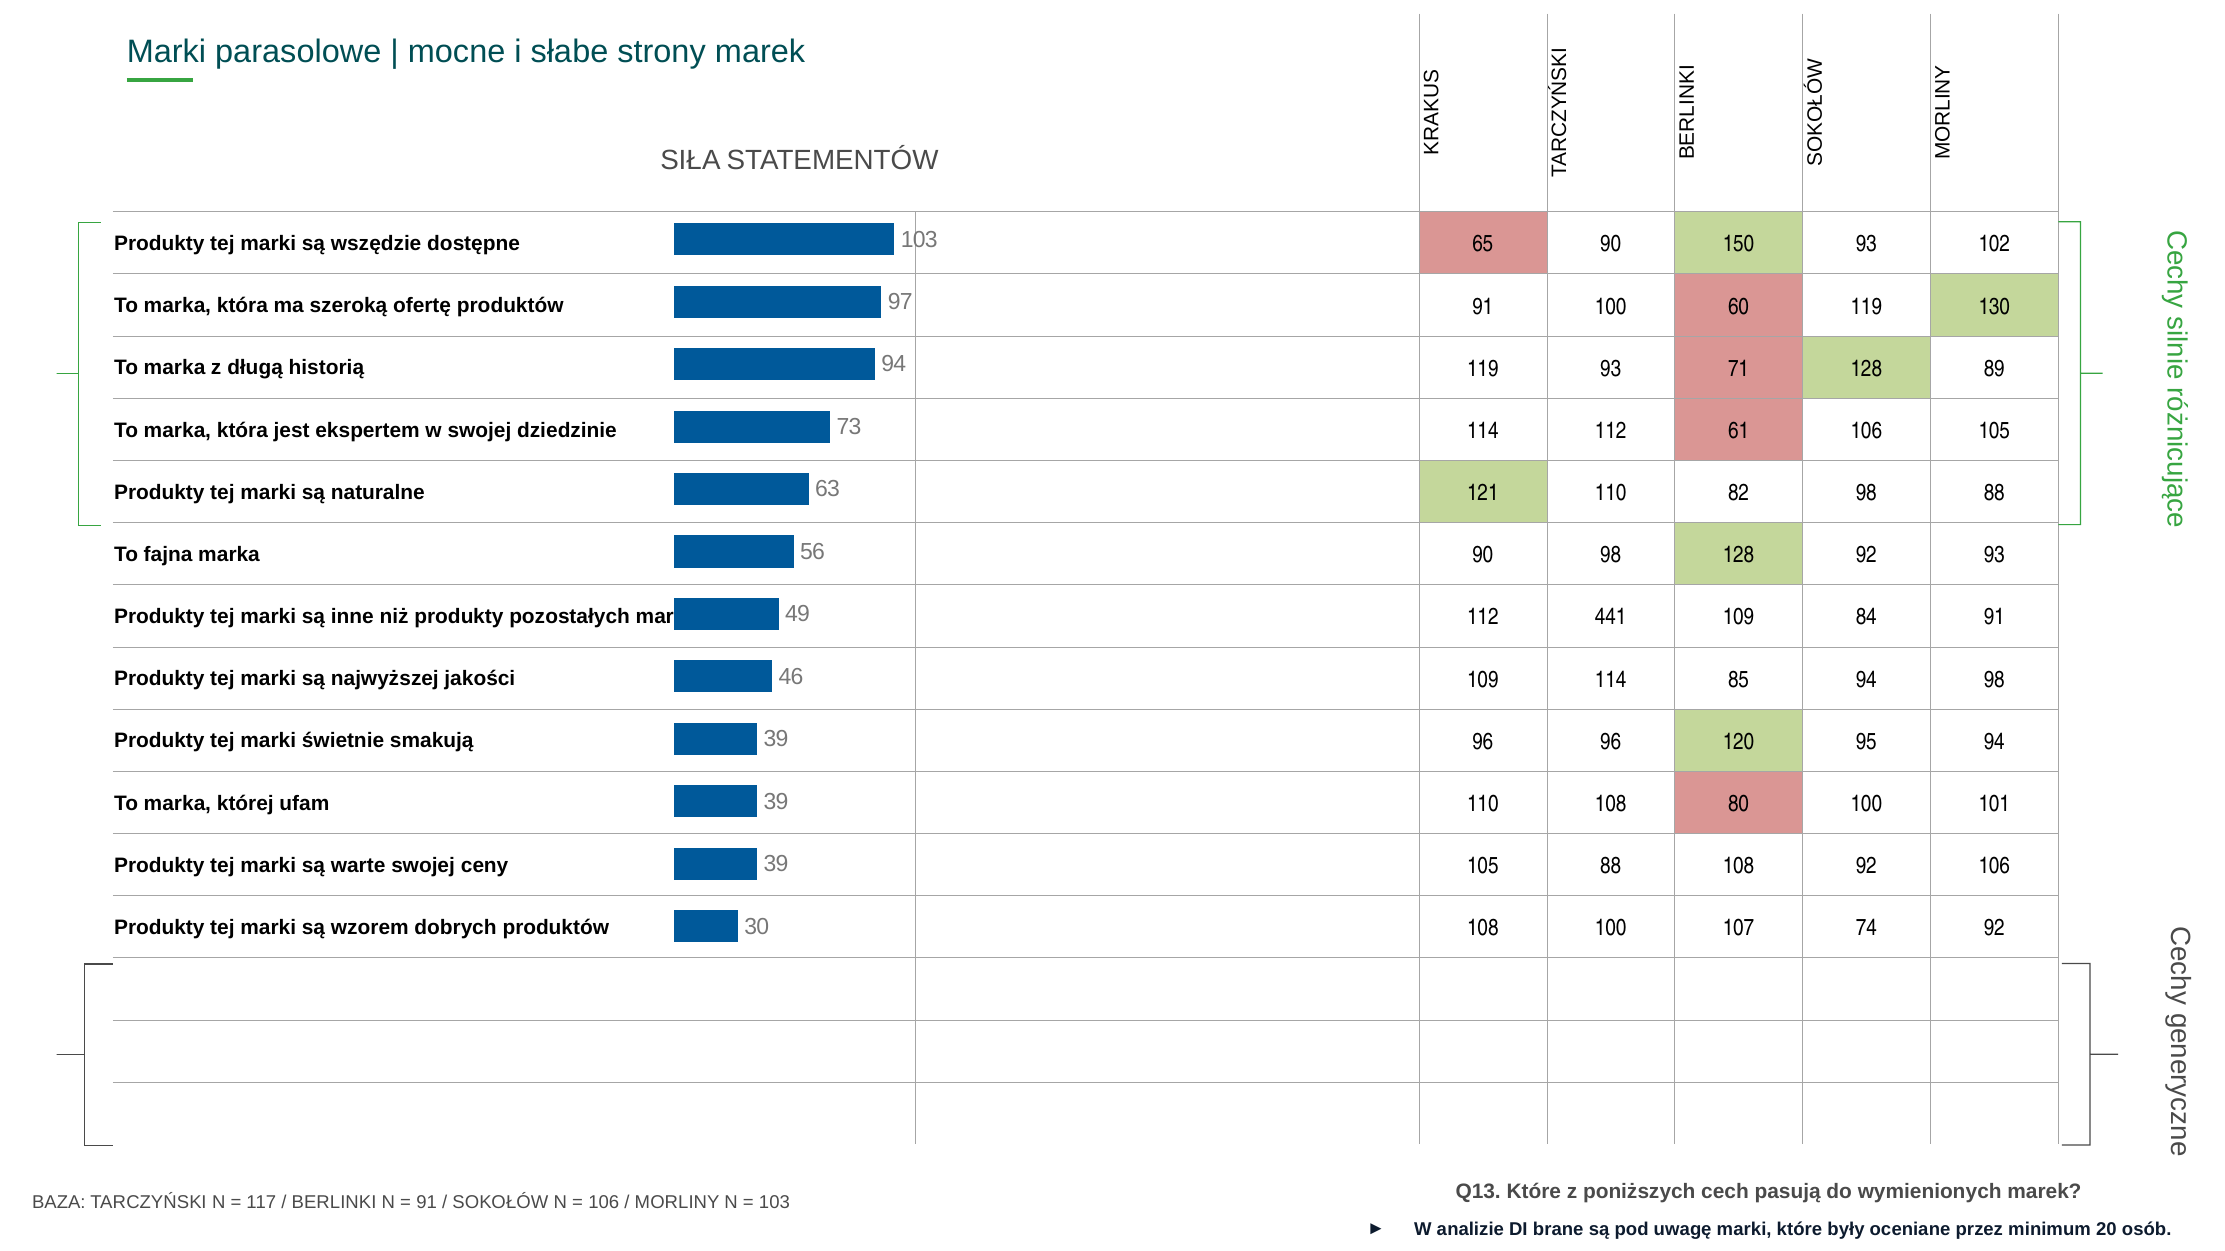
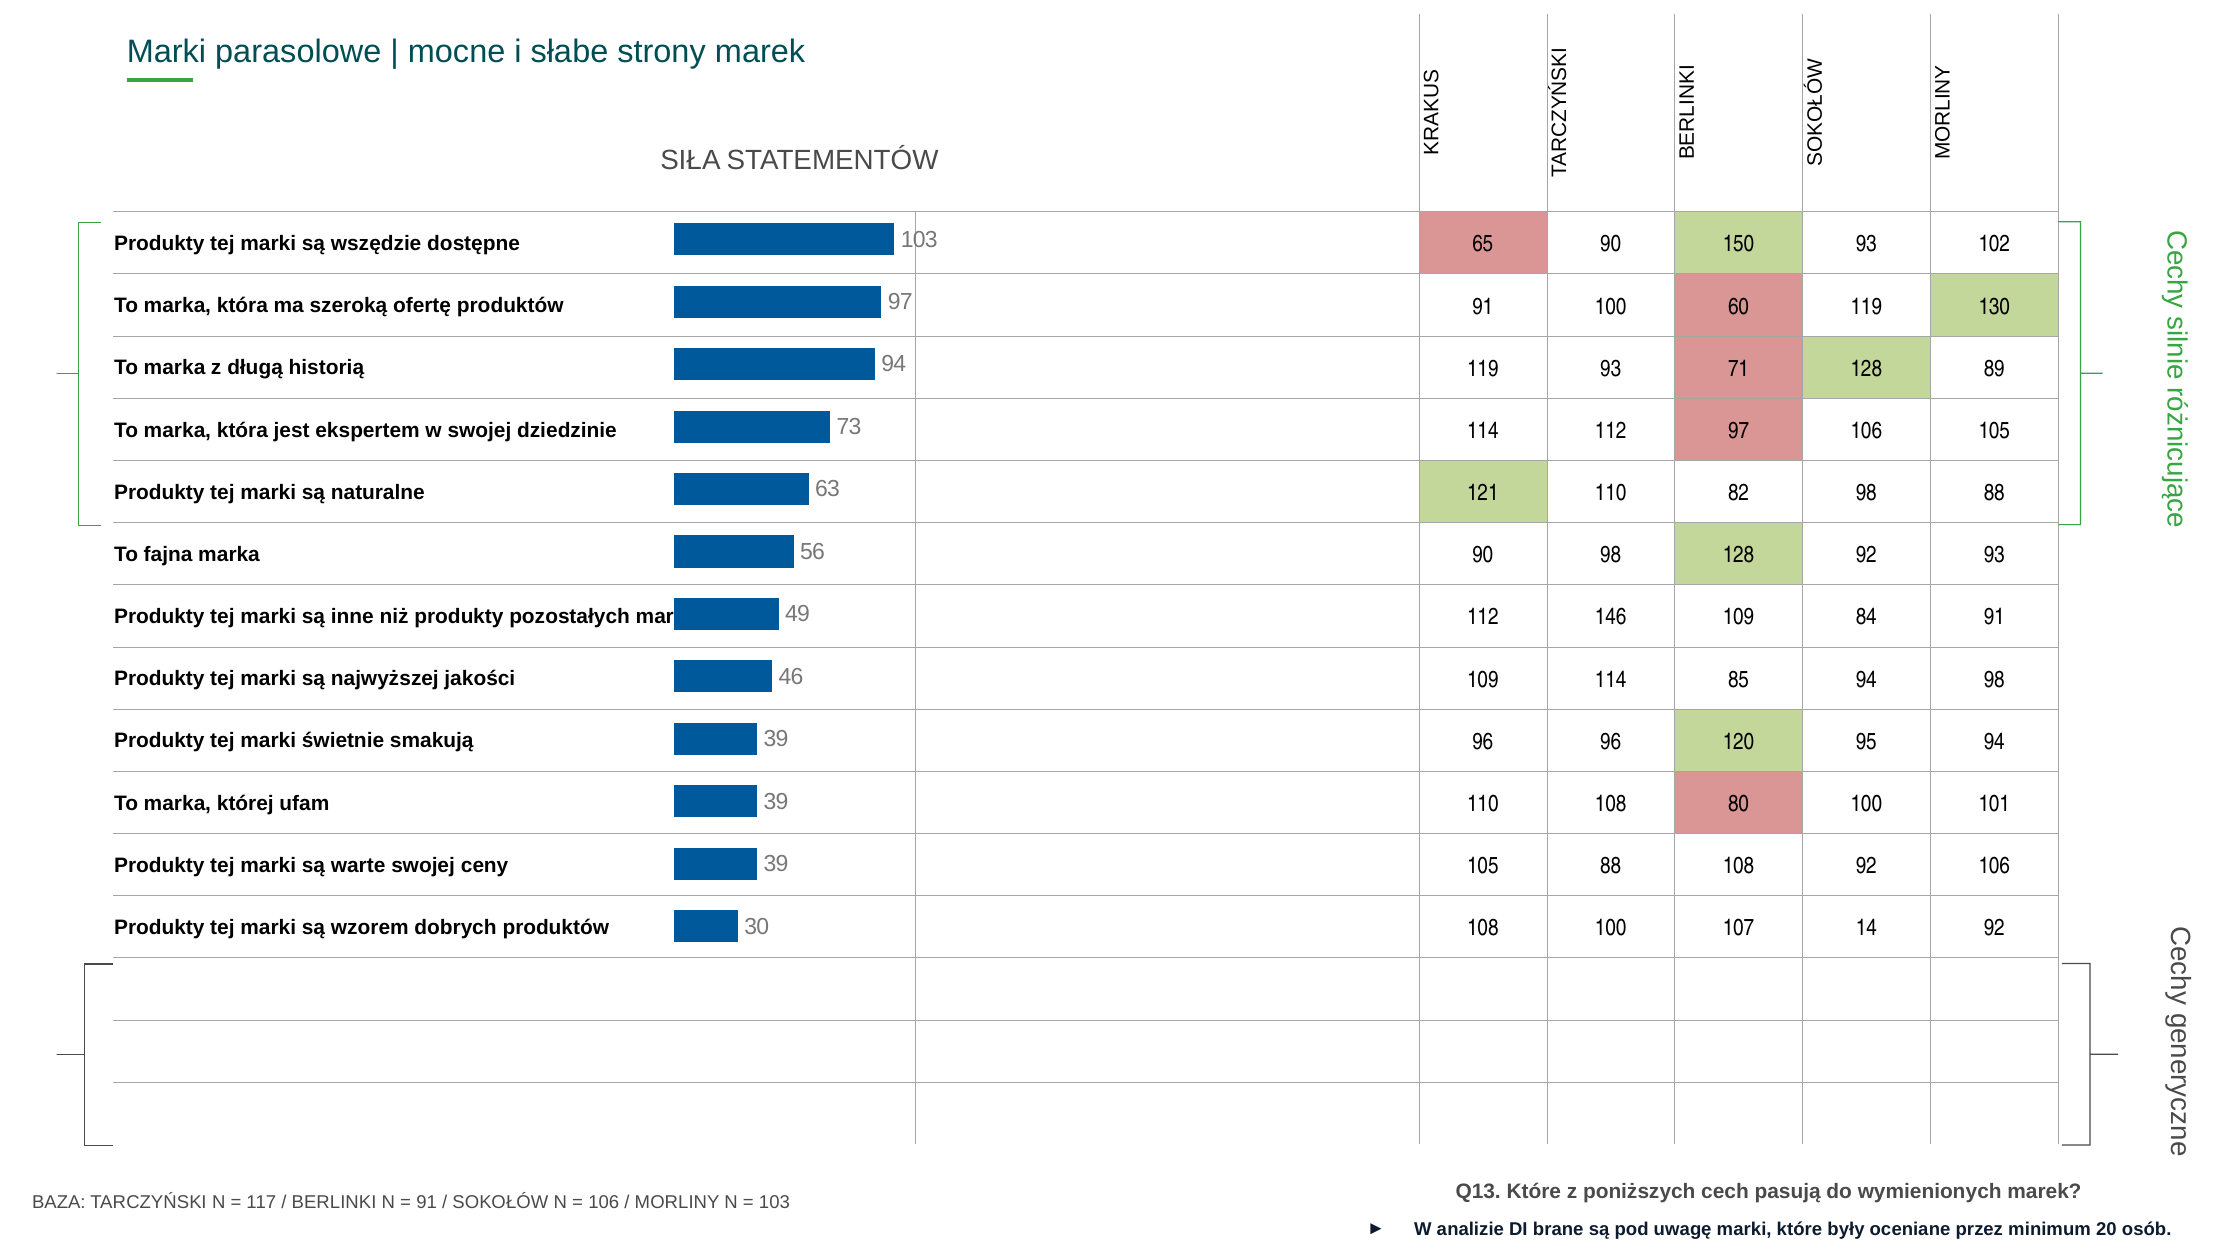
112 61: 61 -> 97 (1739, 431)
441: 441 -> 146 (1611, 618)
74: 74 -> 14 (1866, 929)
